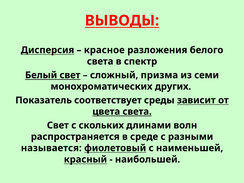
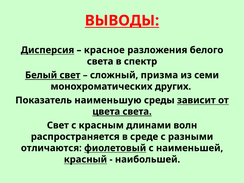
соответствует: соответствует -> наименьшую (108, 100)
скольких: скольких -> красным (101, 125)
называется: называется -> отличаются (51, 148)
